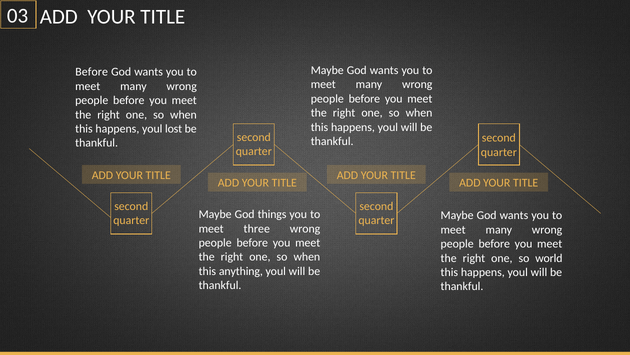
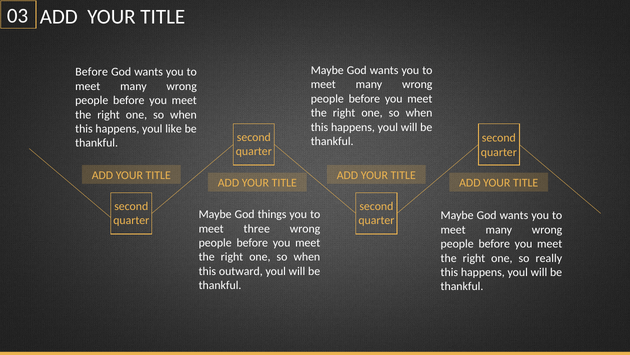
lost: lost -> like (174, 129)
world: world -> really (549, 258)
anything: anything -> outward (241, 271)
